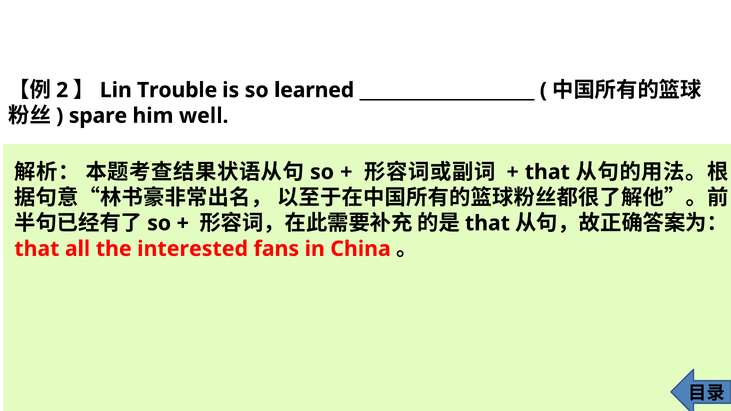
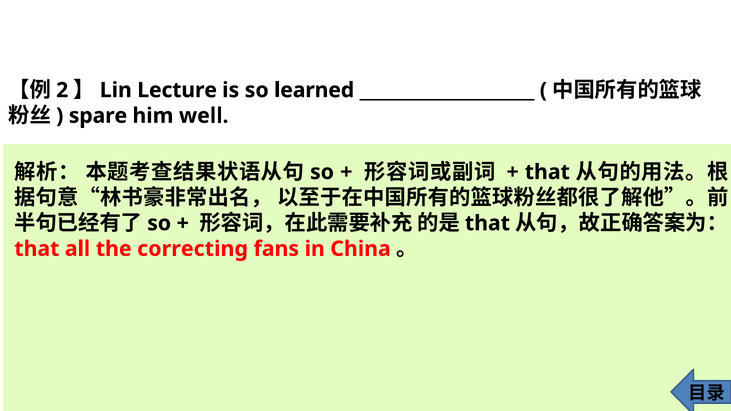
Trouble: Trouble -> Lecture (177, 90)
interested: interested -> correcting (193, 249)
